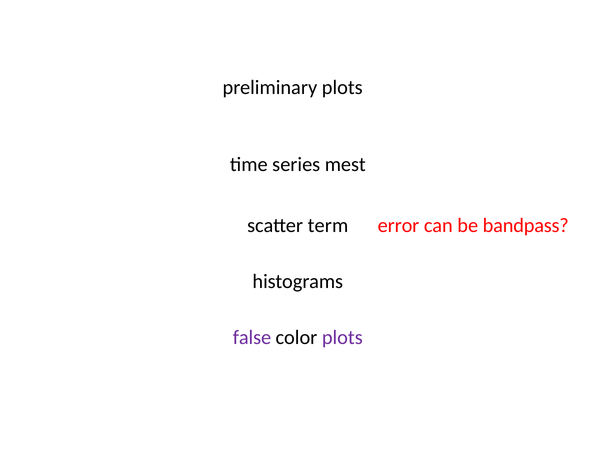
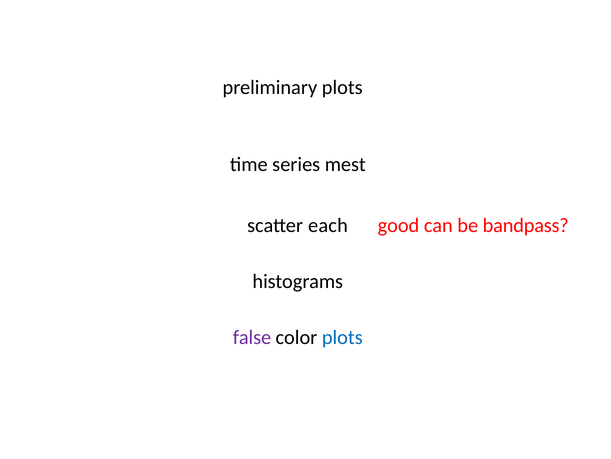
term: term -> each (328, 225)
error: error -> good (398, 225)
plots colour: purple -> blue (342, 337)
